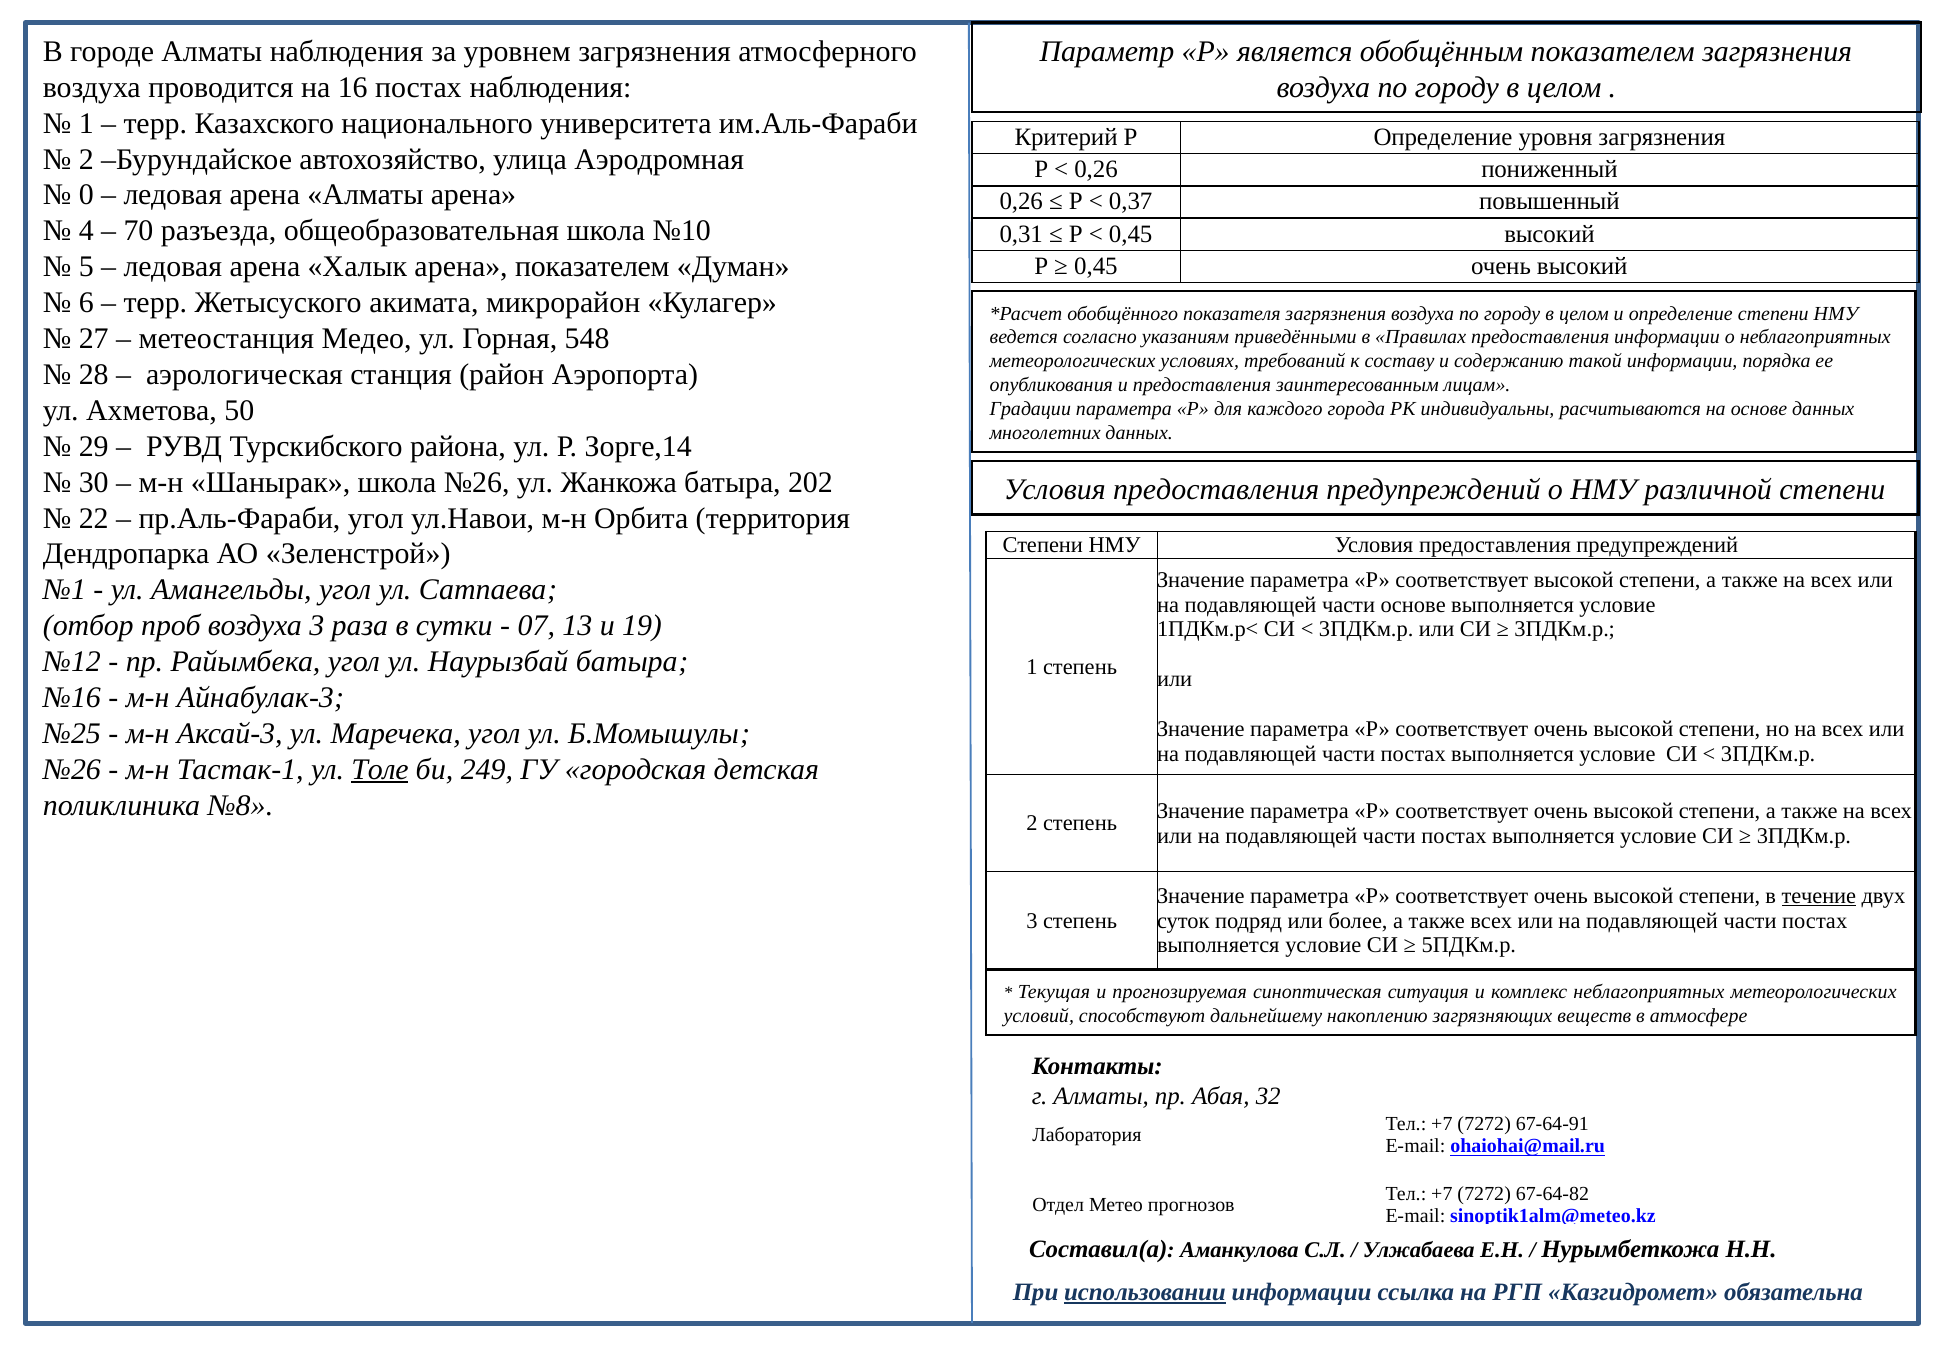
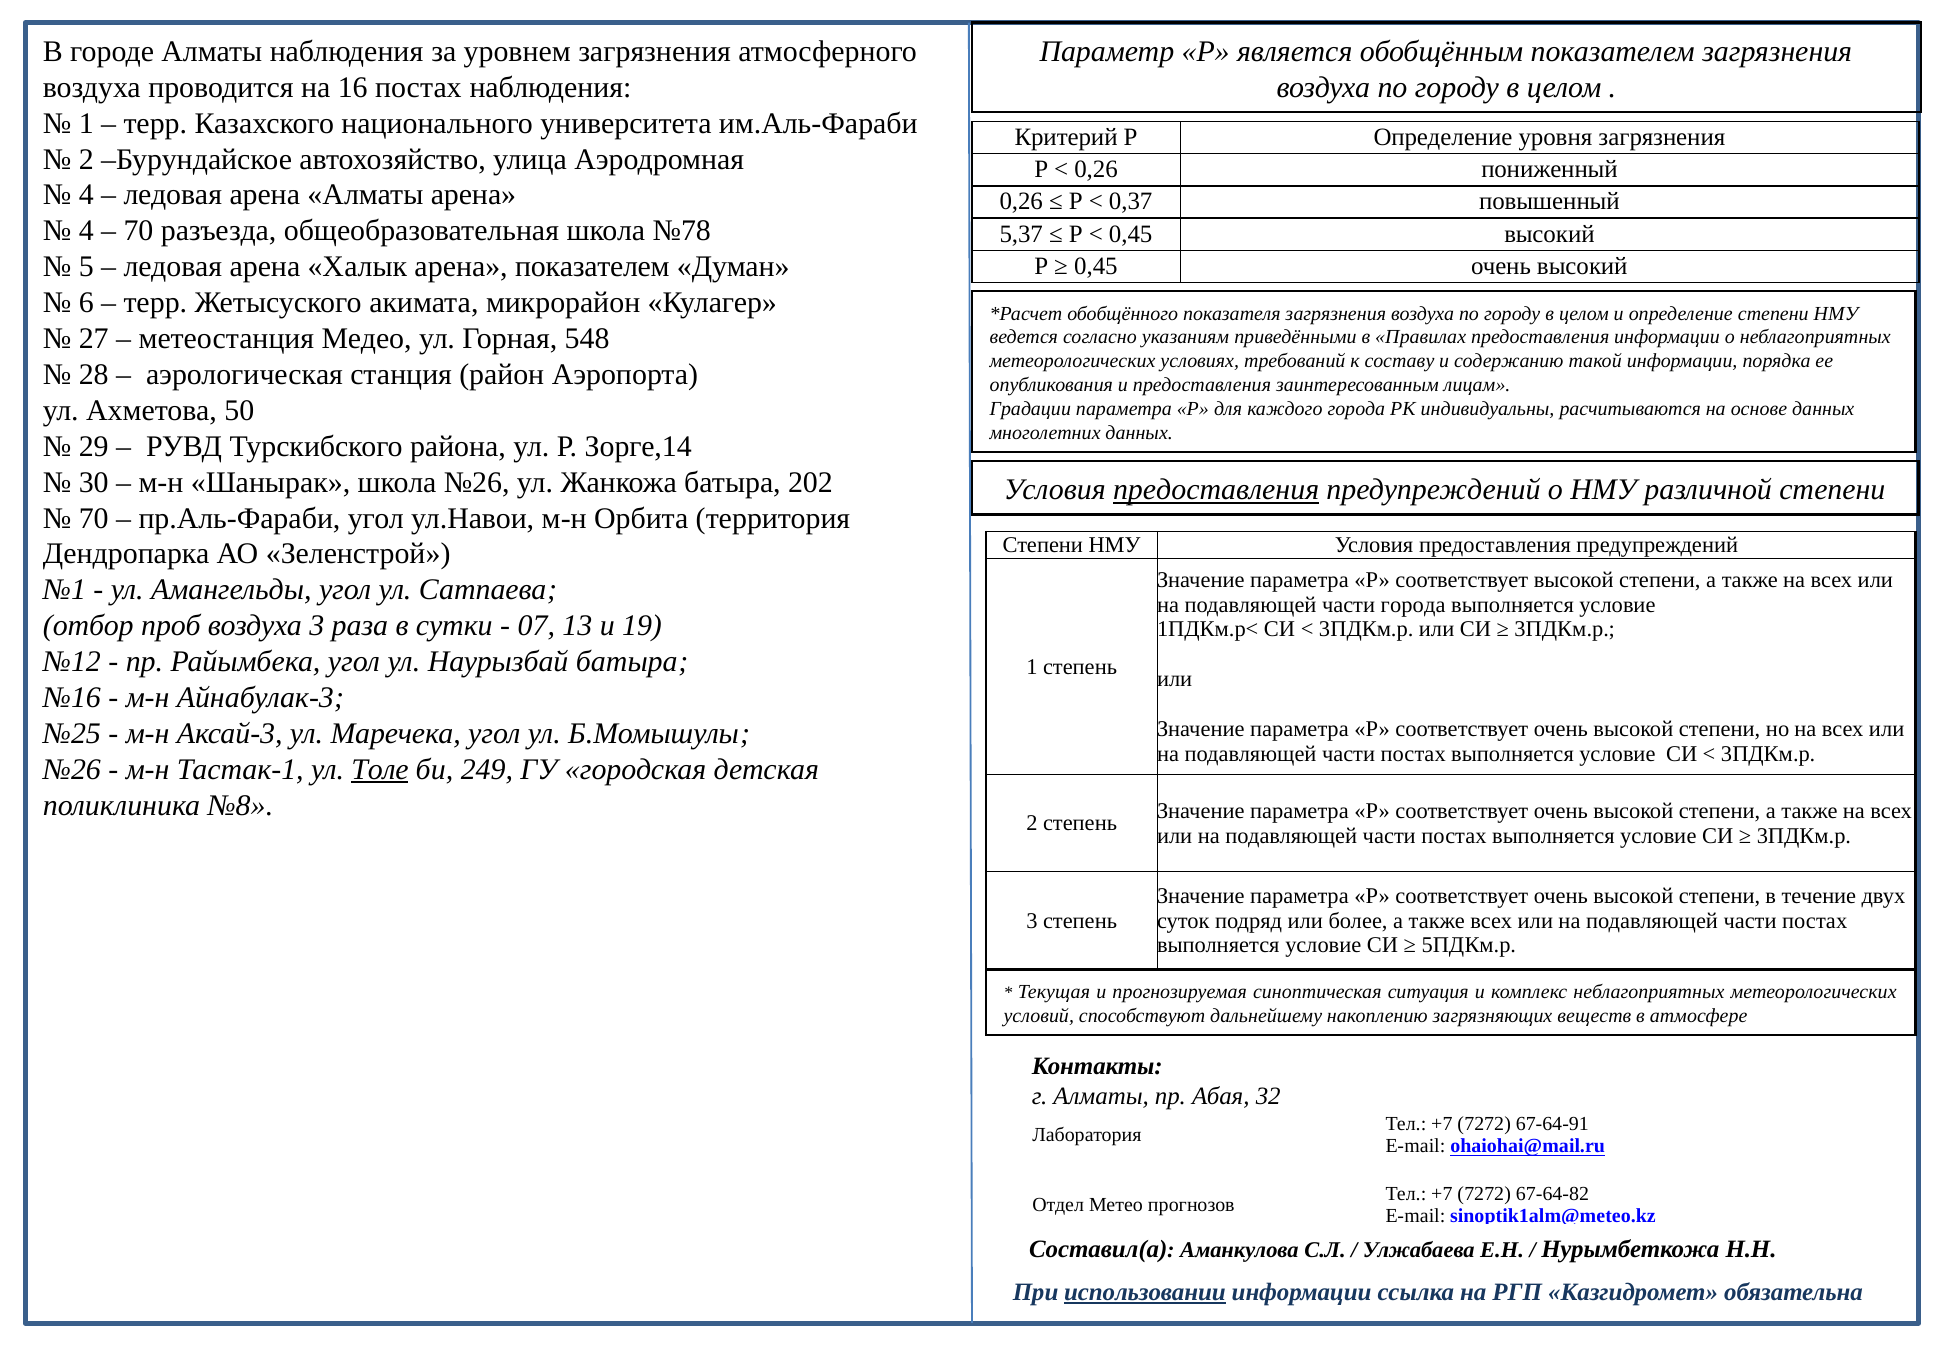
0: 0 -> 4 (86, 195)
№10: №10 -> №78 (682, 231)
0,31: 0,31 -> 5,37 (1021, 234)
предоставления underline: none -> present (1216, 490)
22: 22 -> 70 (94, 518)
части основе: основе -> города (1413, 605)
течение underline: present -> none (1819, 896)
